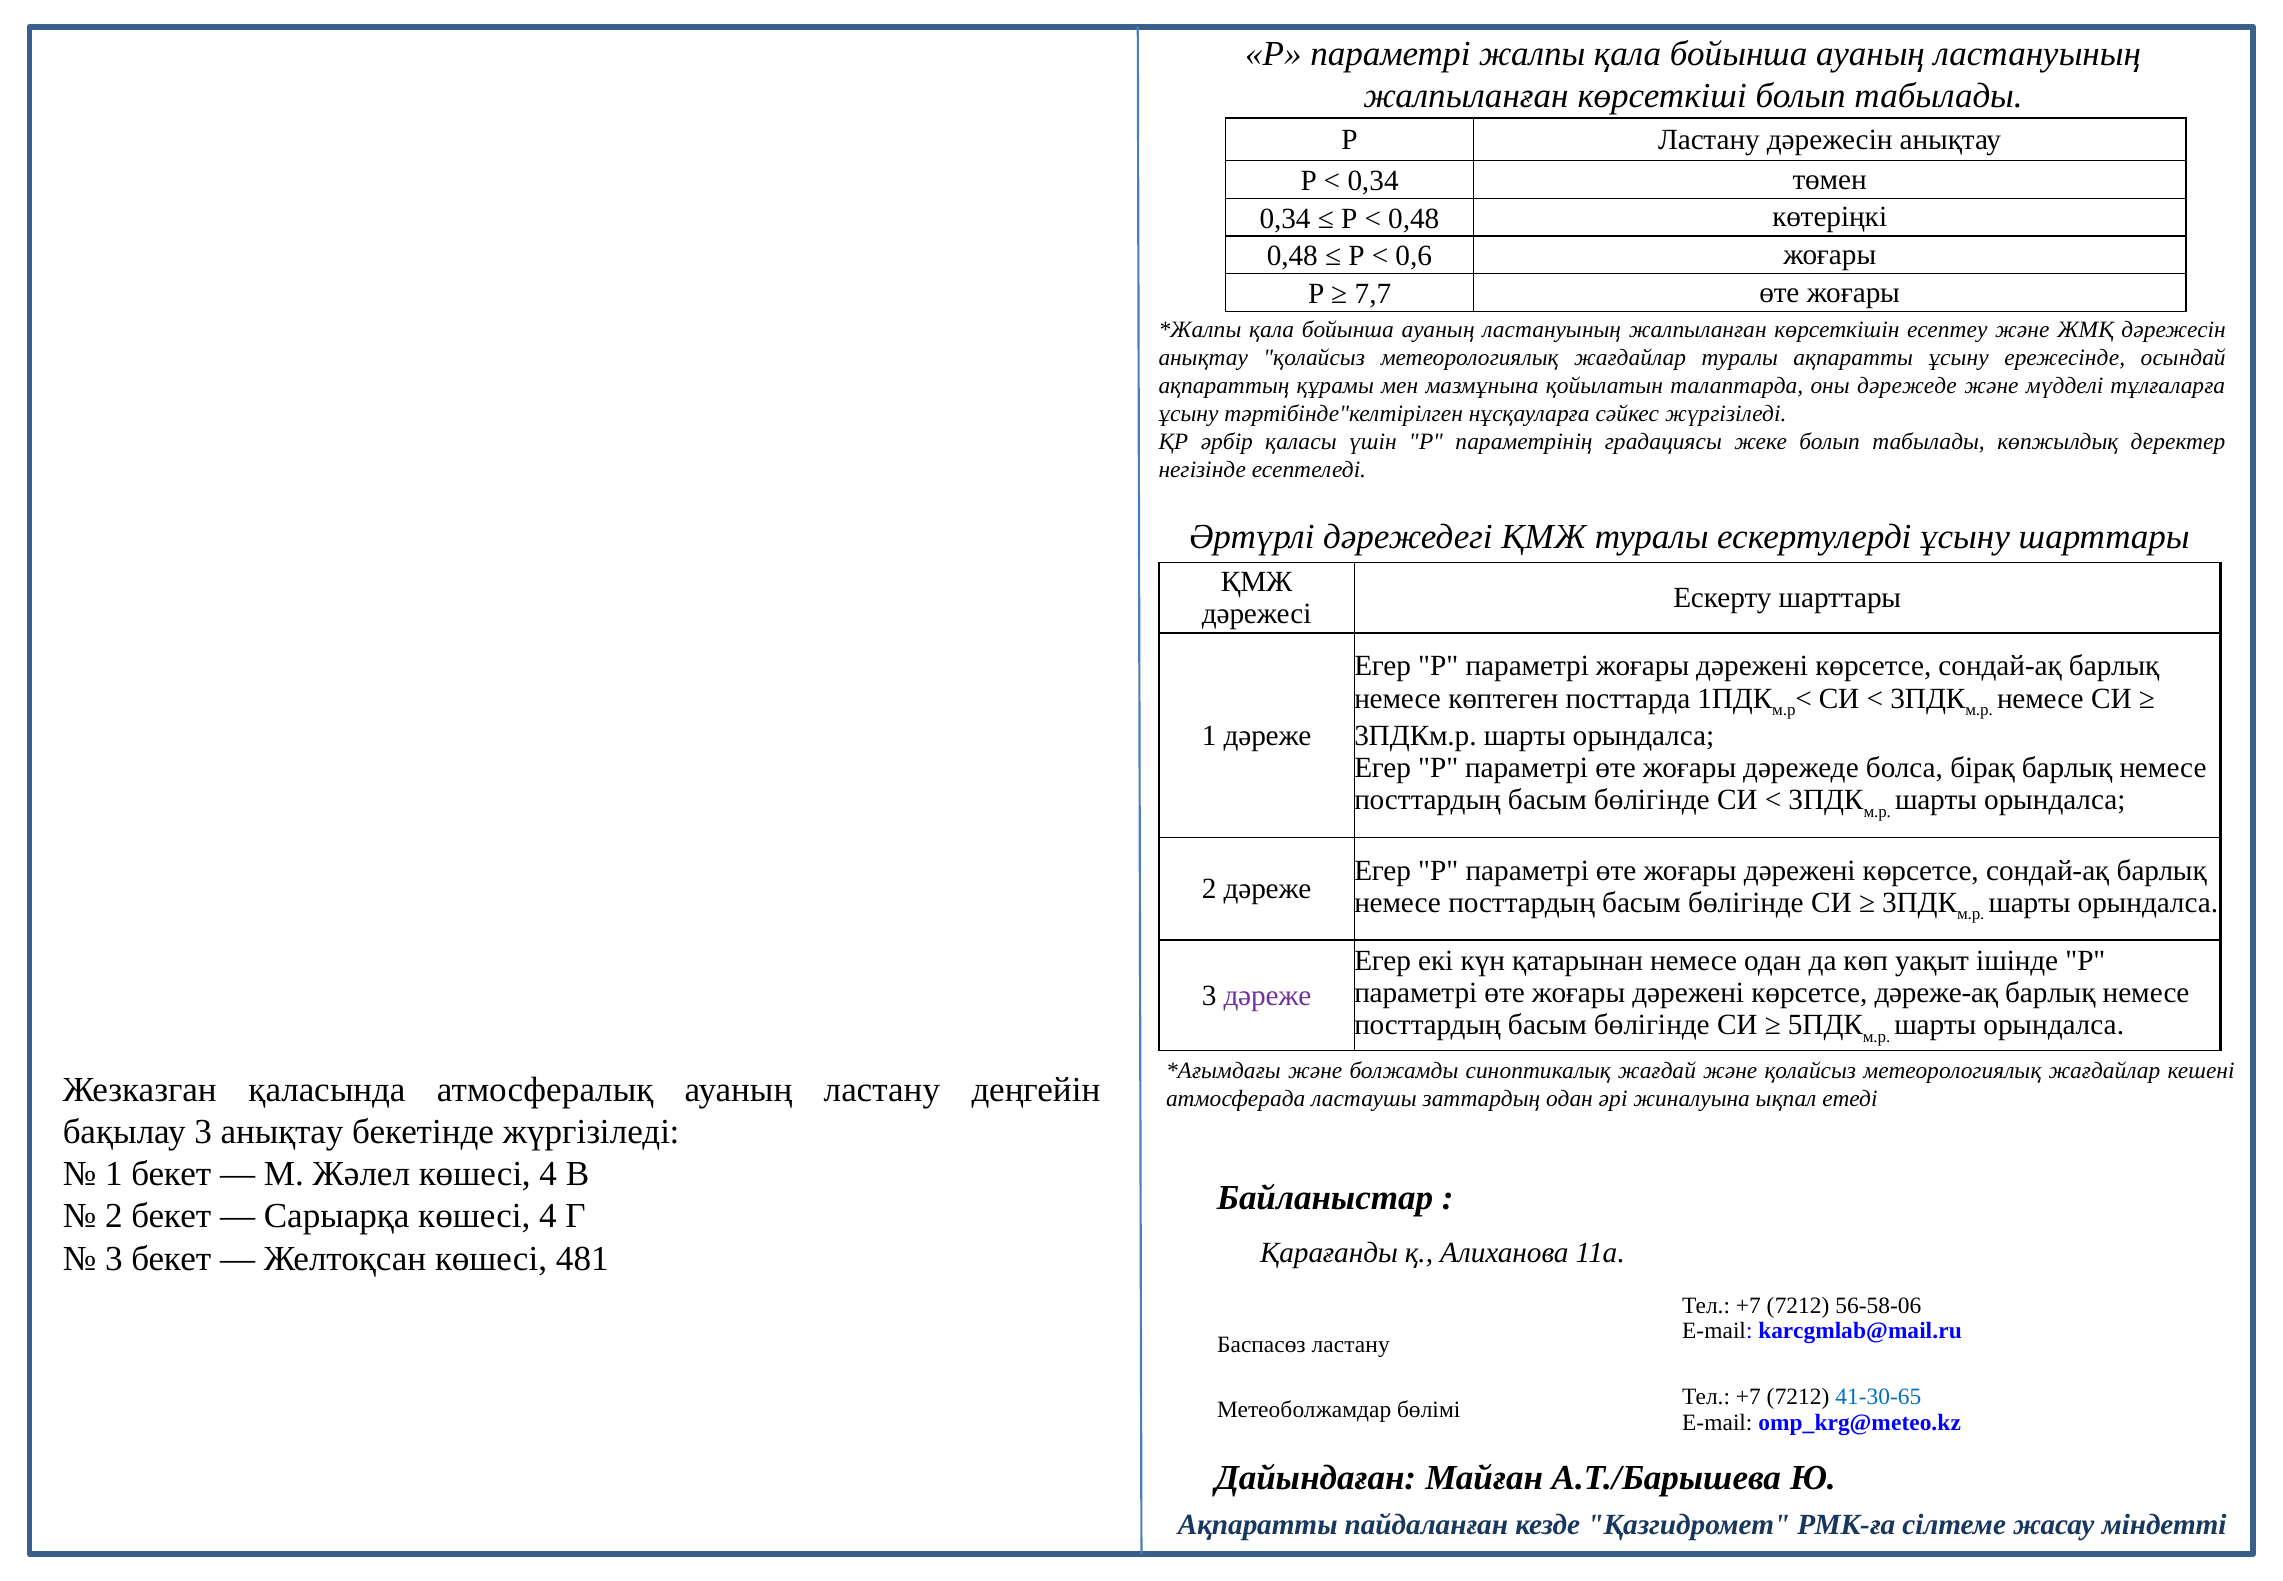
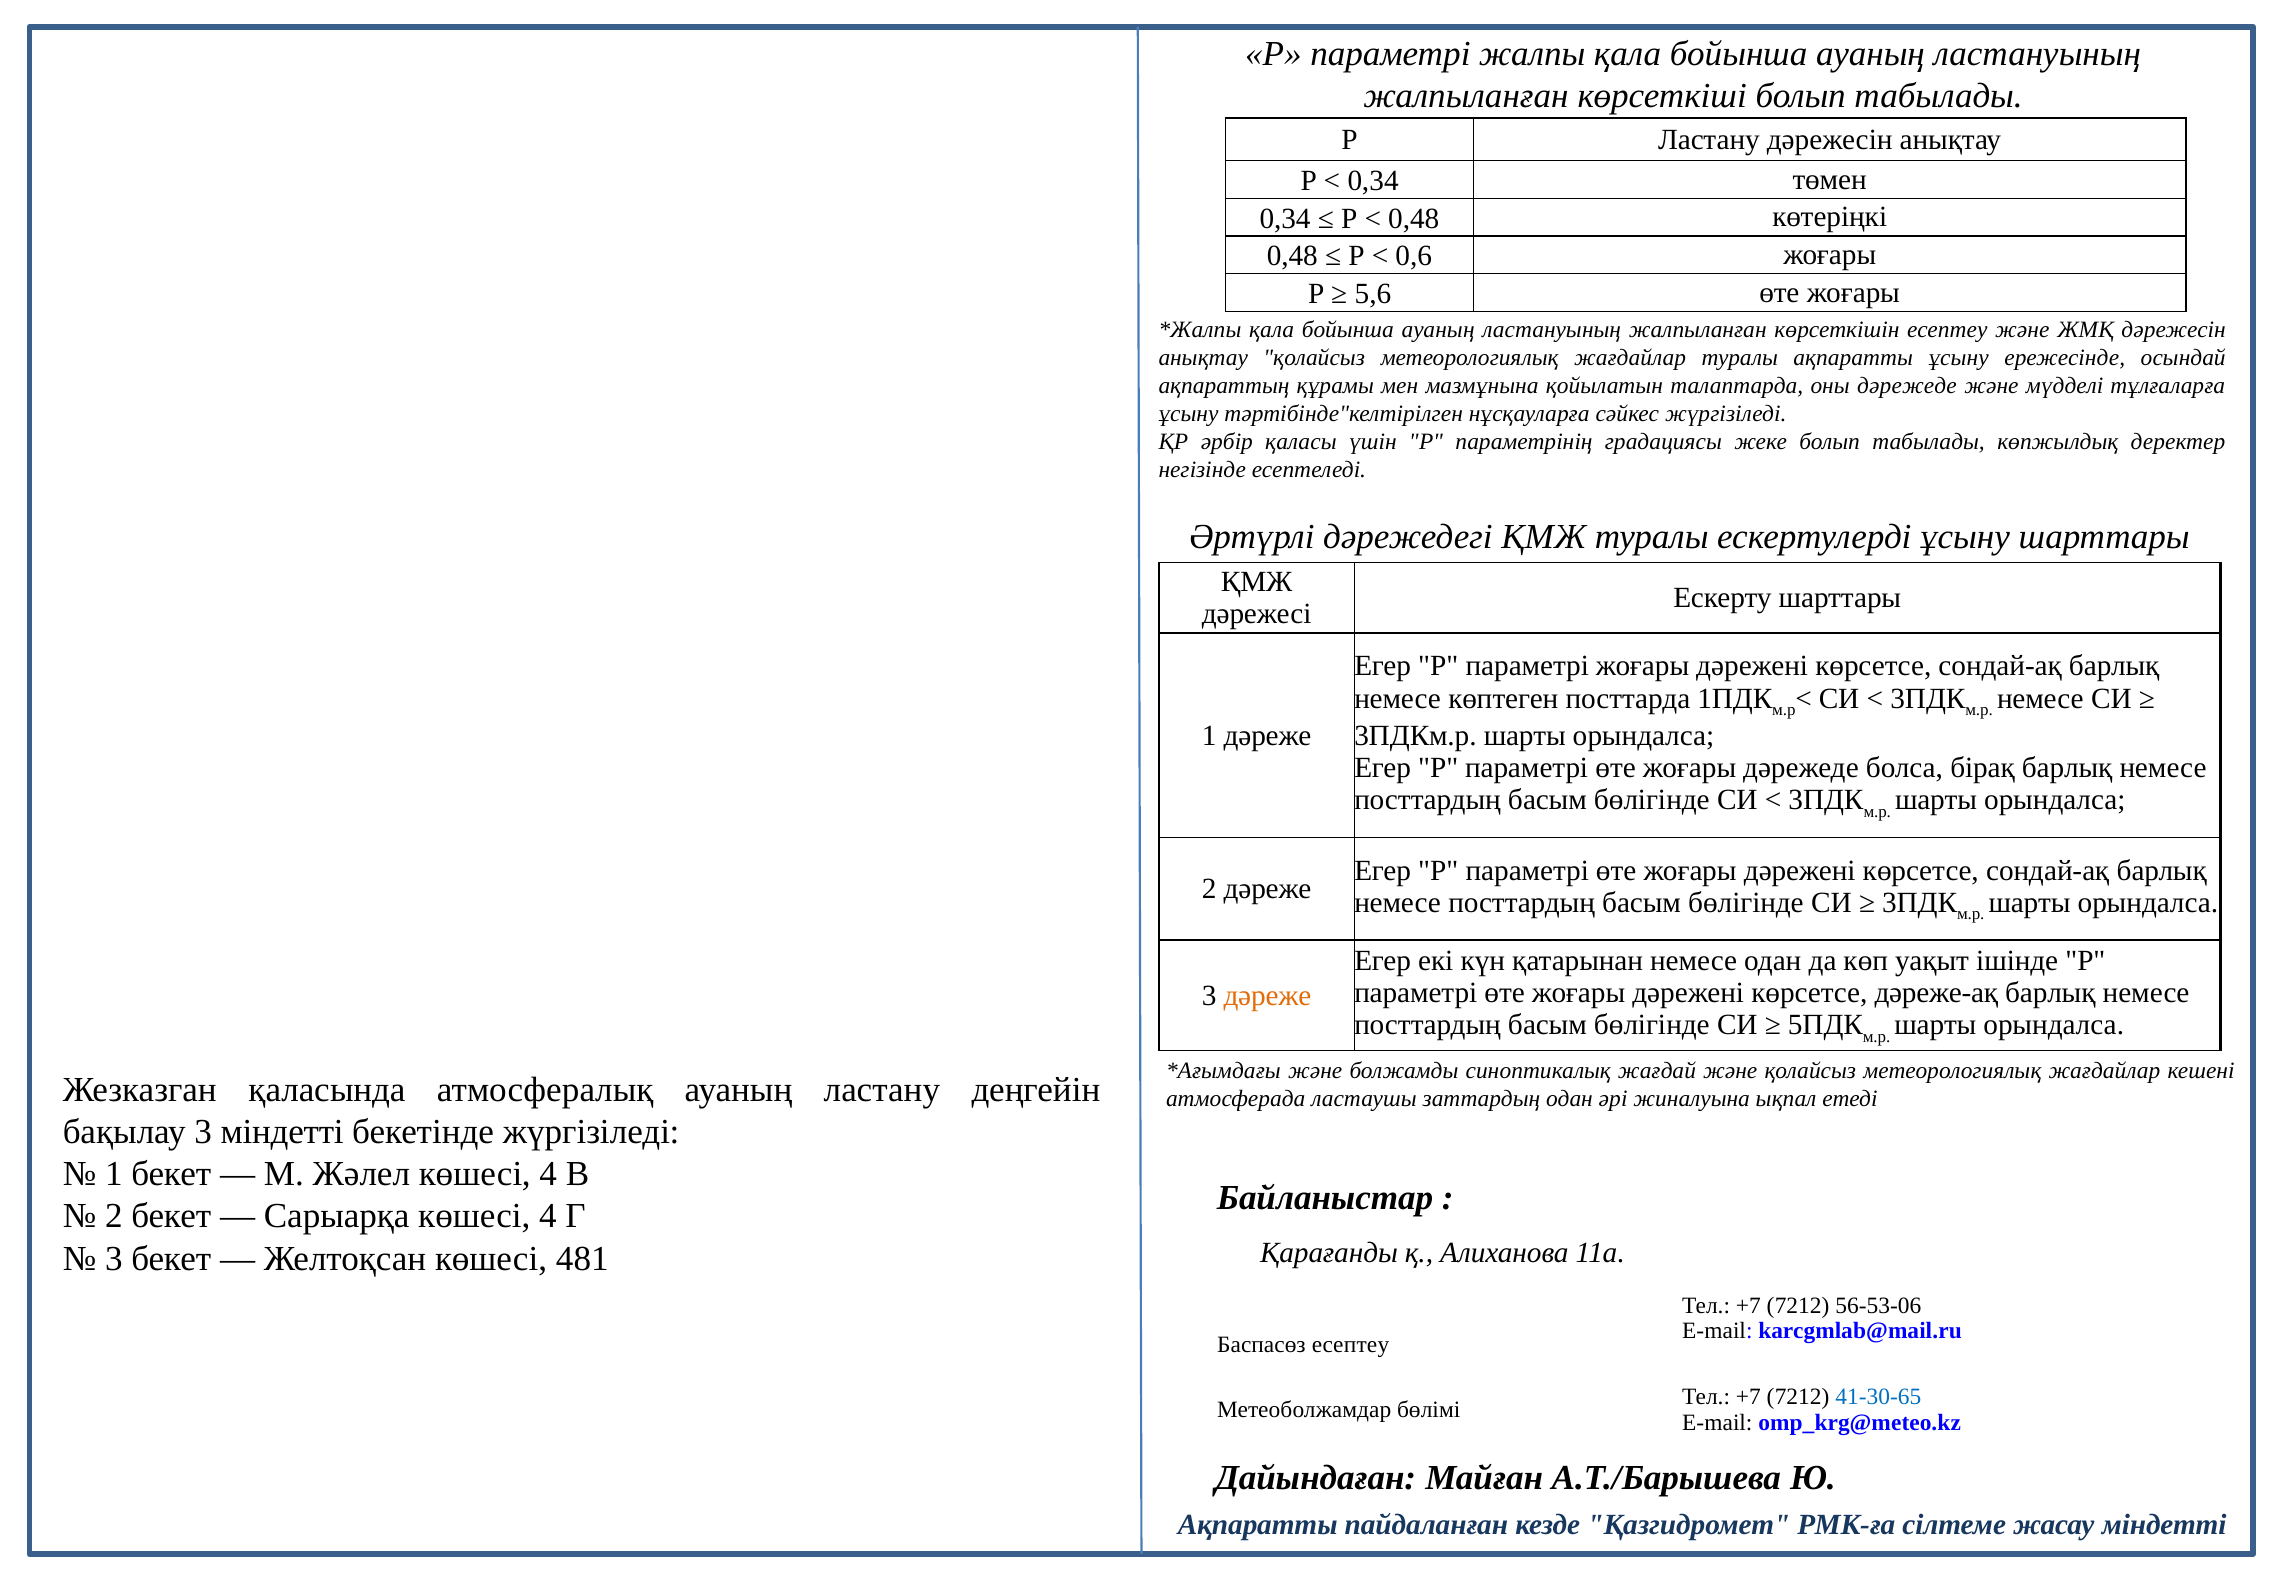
7,7: 7,7 -> 5,6 (1373, 294)
дәреже colour: purple -> orange (1267, 995)
3 анықтау: анықтау -> міндетті (282, 1132)
56-58-06: 56-58-06 -> 56-53-06 (1878, 1305)
Баспасөз ластану: ластану -> есептеу (1351, 1344)
